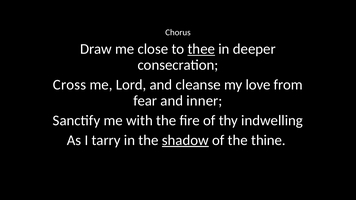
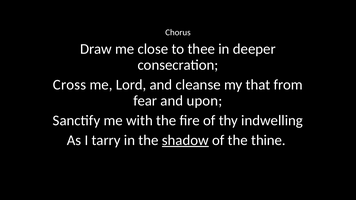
thee underline: present -> none (201, 49)
love: love -> that (258, 85)
inner: inner -> upon (204, 101)
